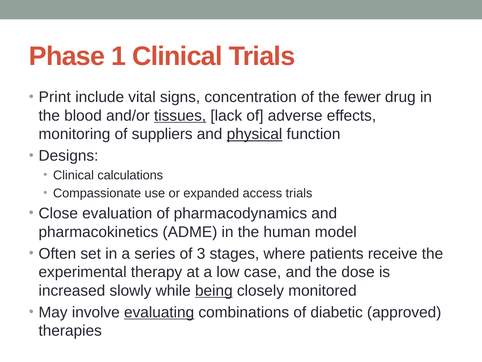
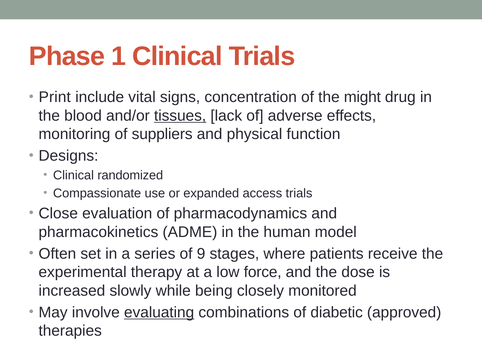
fewer: fewer -> might (362, 97)
physical underline: present -> none (255, 134)
calculations: calculations -> randomized (130, 175)
3: 3 -> 9 (201, 253)
case: case -> force (263, 272)
being underline: present -> none (214, 290)
